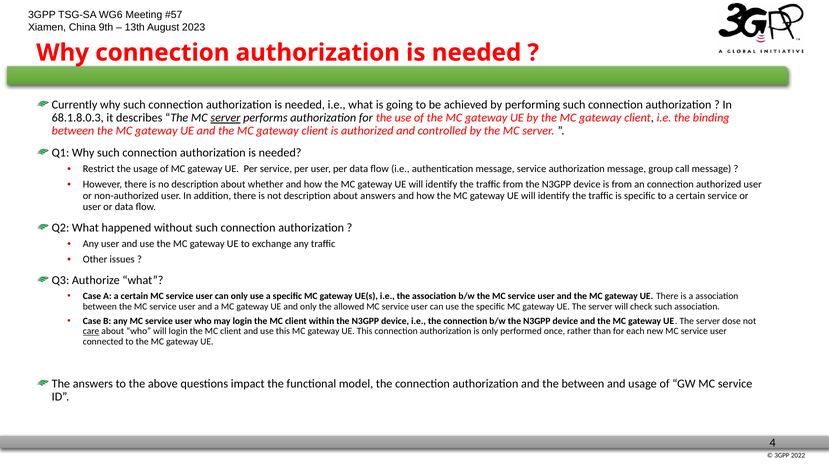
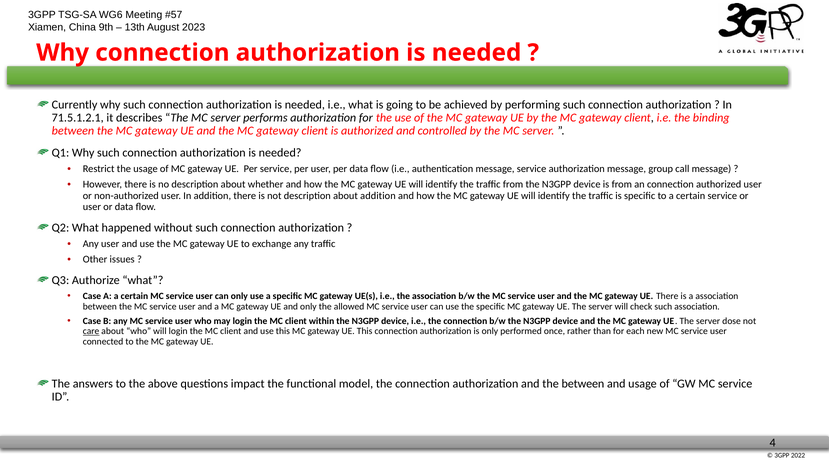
68.1.8.0.3: 68.1.8.0.3 -> 71.5.1.2.1 (78, 118)
server underline: present -> none (225, 118)
about answers: answers -> addition (378, 196)
